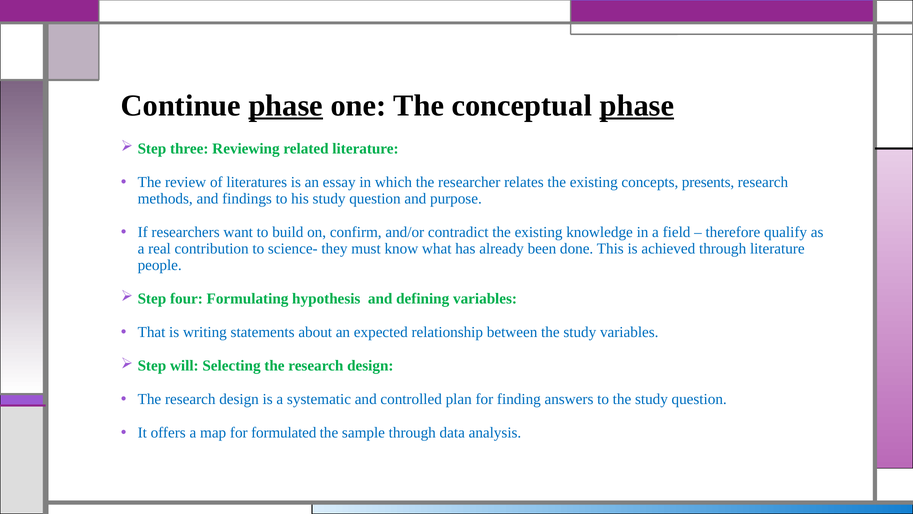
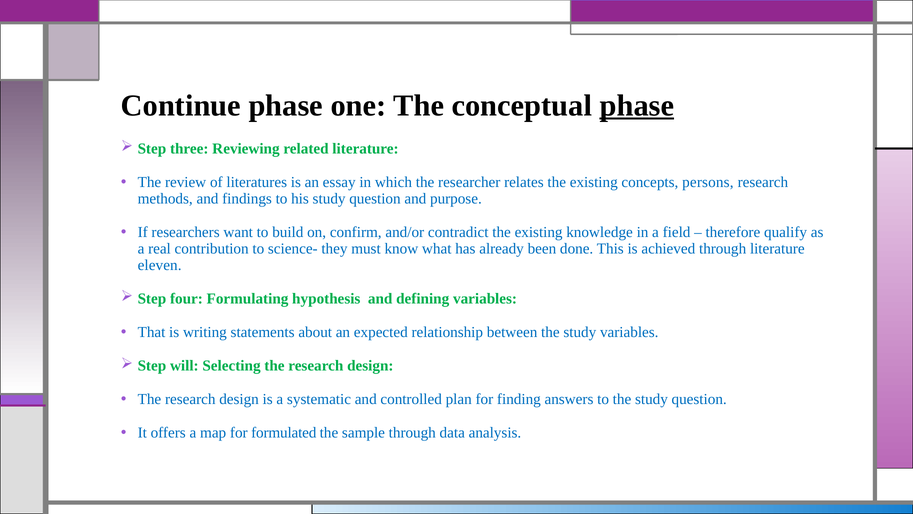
phase underline: present -> none (286, 106)
presents: presents -> persons (708, 182)
people: people -> eleven (160, 265)
